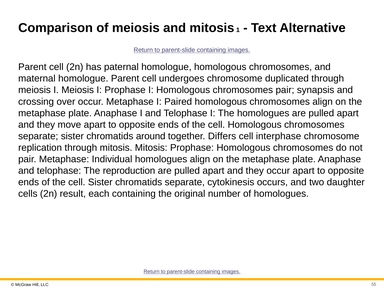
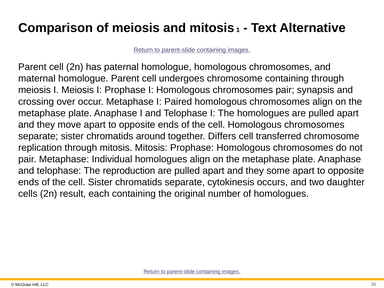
chromosome duplicated: duplicated -> containing (287, 79)
interphase: interphase -> transferred (279, 136)
they occur: occur -> some (278, 171)
